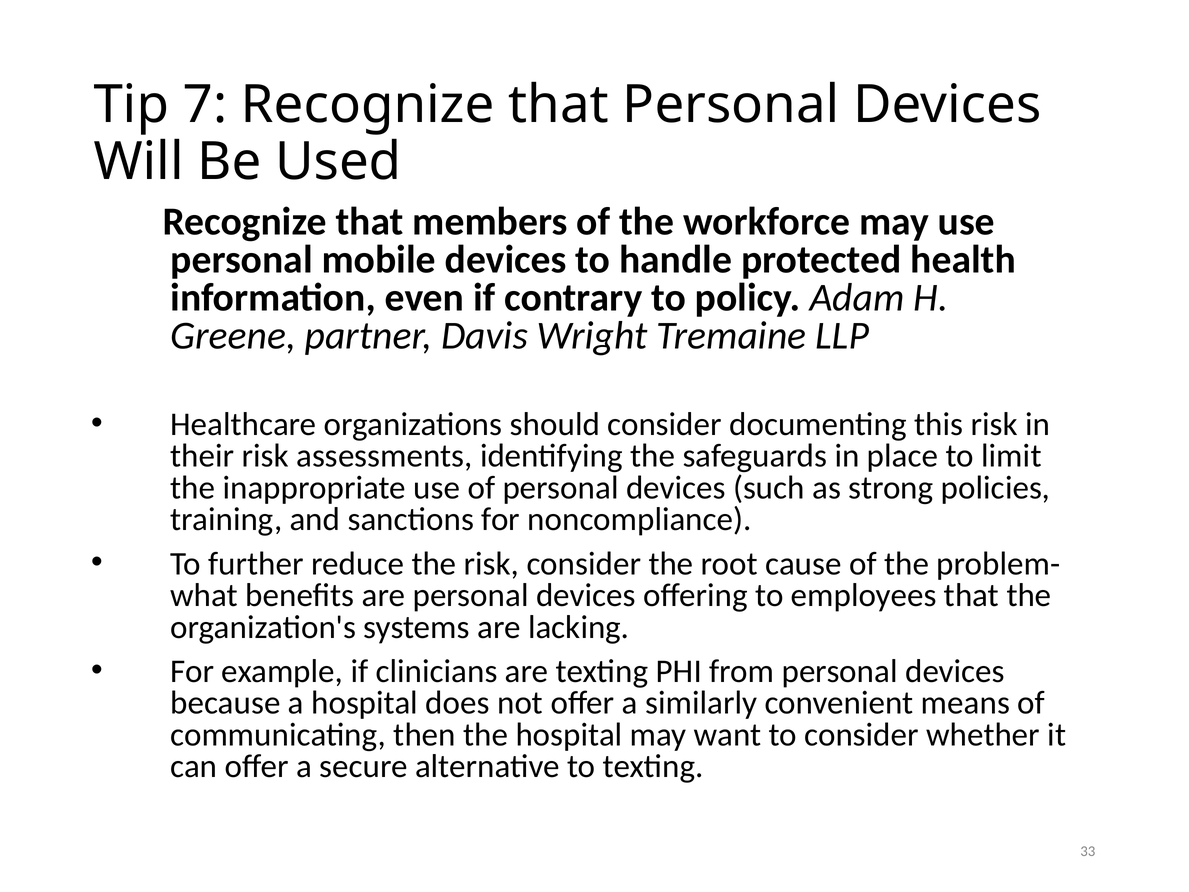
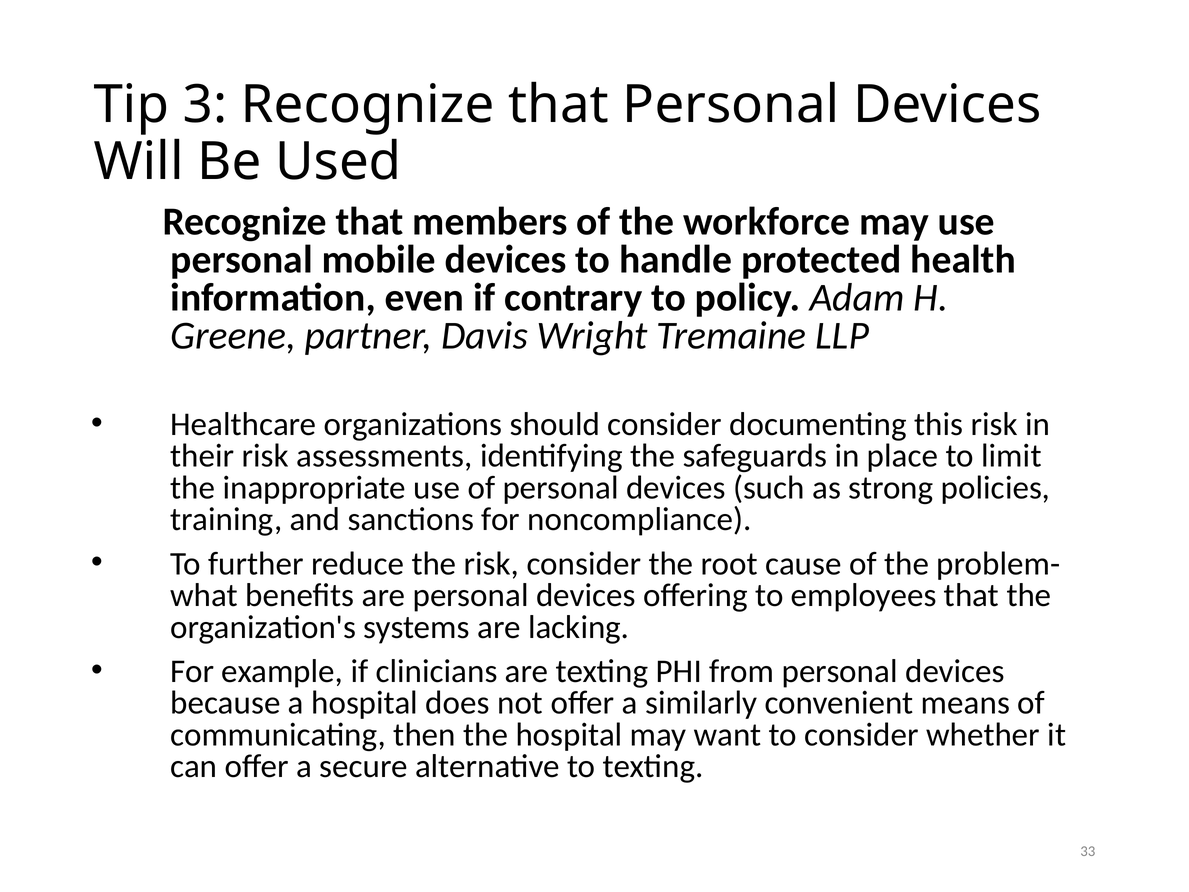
7: 7 -> 3 (205, 105)
